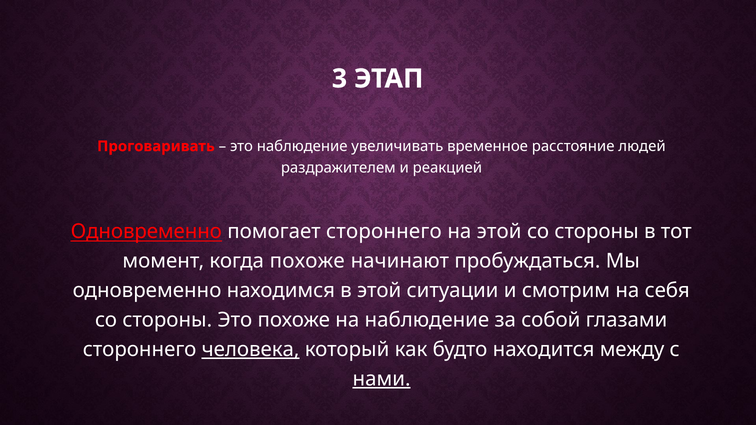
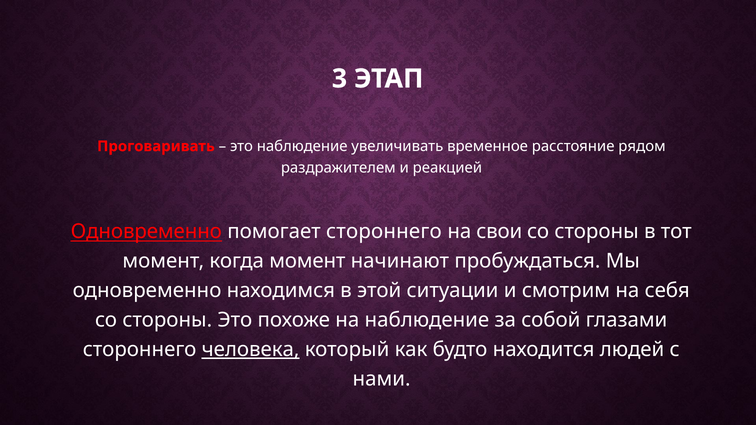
людей: людей -> рядом (642, 146)
на этой: этой -> свои (499, 232)
когда похоже: похоже -> момент (307, 261)
между: между -> людей (632, 350)
нами underline: present -> none (382, 379)
